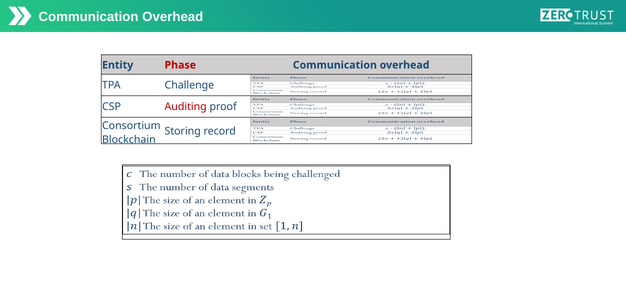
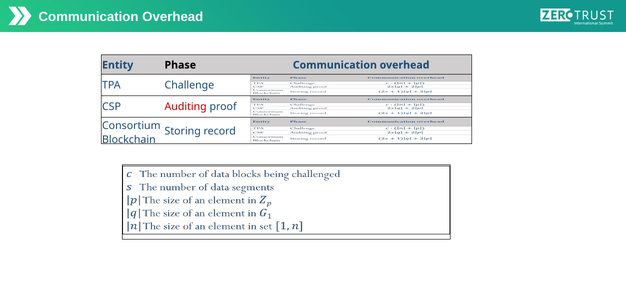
Phase colour: red -> black (180, 65)
